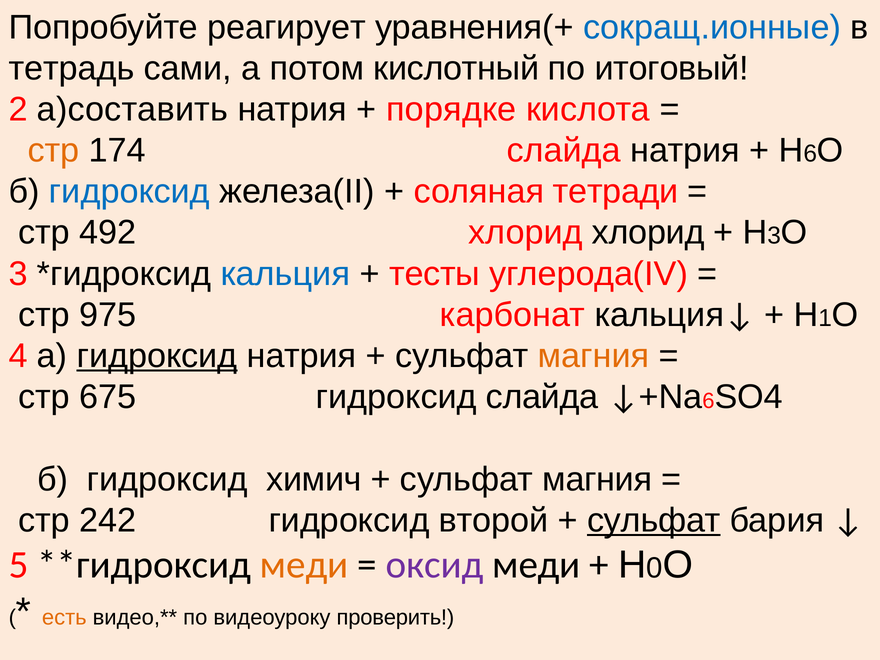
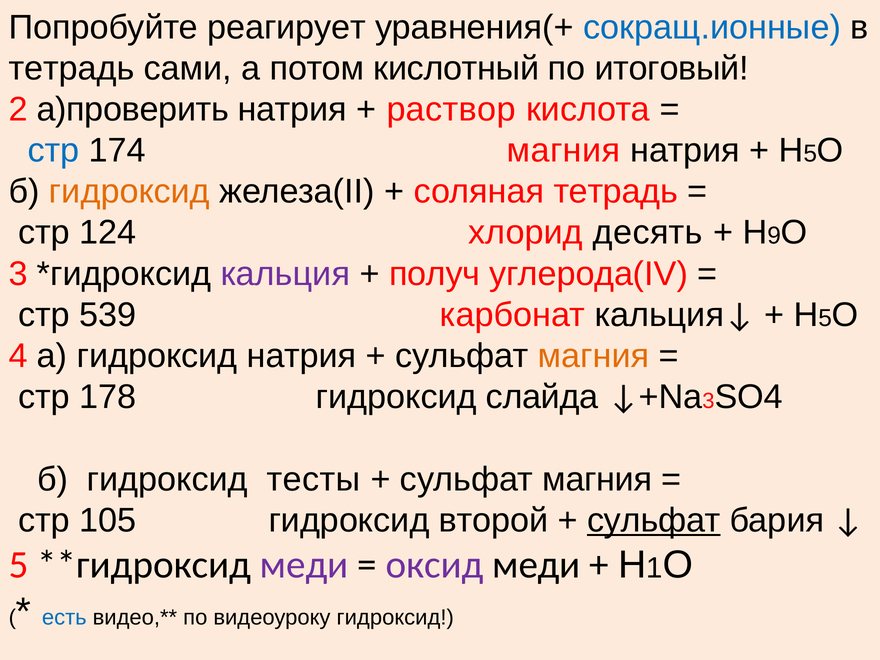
а)составить: а)составить -> а)проверить (133, 109)
порядке: порядке -> раствор (451, 109)
стр colour: orange -> blue (53, 150)
174 слайда: слайда -> магния (564, 150)
6: 6 -> 5 (810, 154)
гидроксид colour: blue -> orange (129, 192)
соляная тетради: тетради -> тетрадь (616, 192)
492: 492 -> 124 (108, 233)
хлорид хлорид: хлорид -> десять (648, 233)
3: 3 -> 9 (774, 236)
кальция colour: blue -> purple (285, 274)
тесты: тесты -> получ (435, 274)
975: 975 -> 539 (108, 315)
1: 1 -> 5 (825, 318)
гидроксид underline: present -> none (157, 356)
675: 675 -> 178 (108, 397)
6: 6 -> 3 (708, 401)
химич: химич -> тесты (314, 479)
242: 242 -> 105 (108, 520)
меди colour: orange -> purple (304, 565)
0: 0 -> 1 (655, 568)
есть colour: orange -> blue (64, 617)
видеоуроку проверить: проверить -> гидроксид (395, 617)
